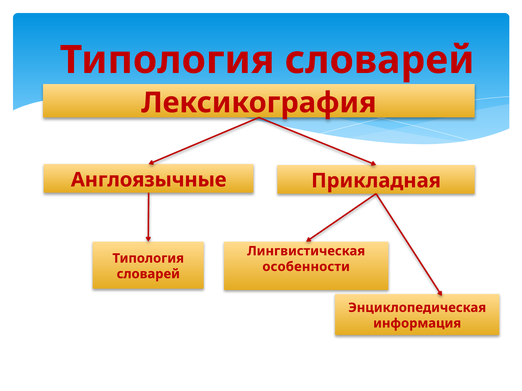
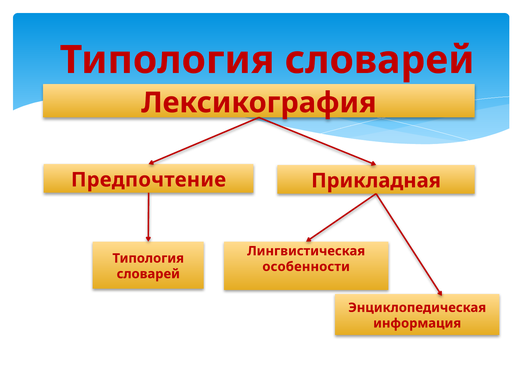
Англоязычные: Англоязычные -> Предпочтение (149, 180)
